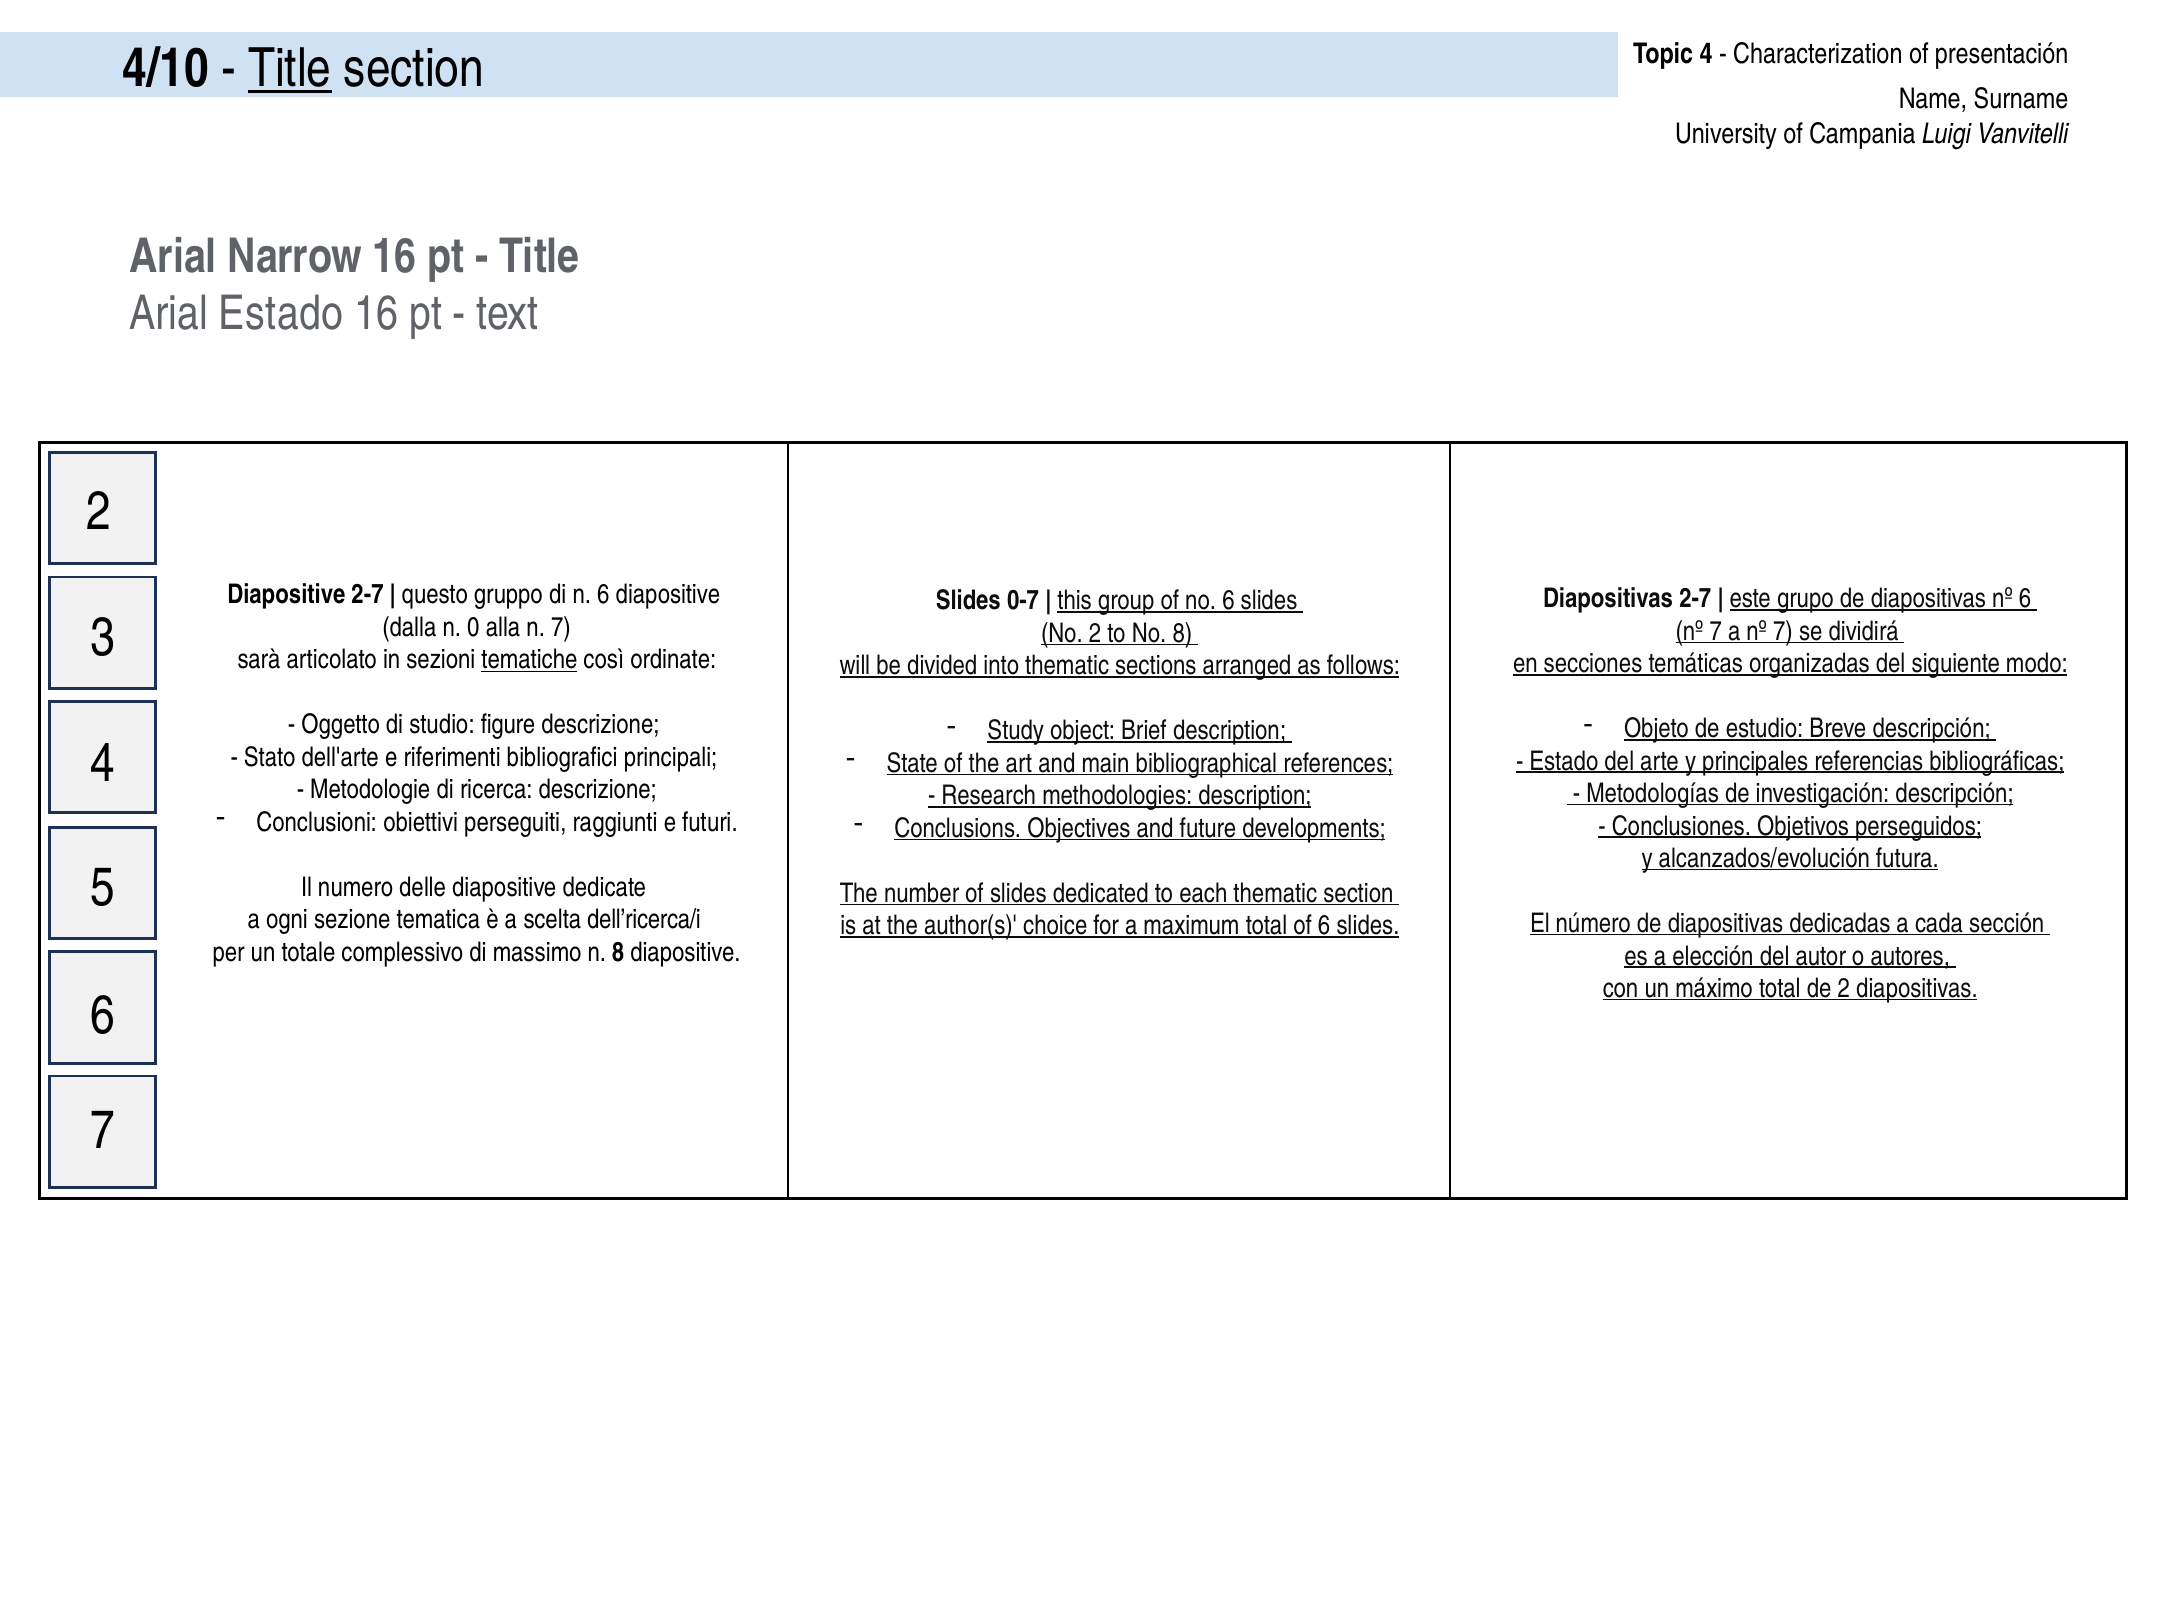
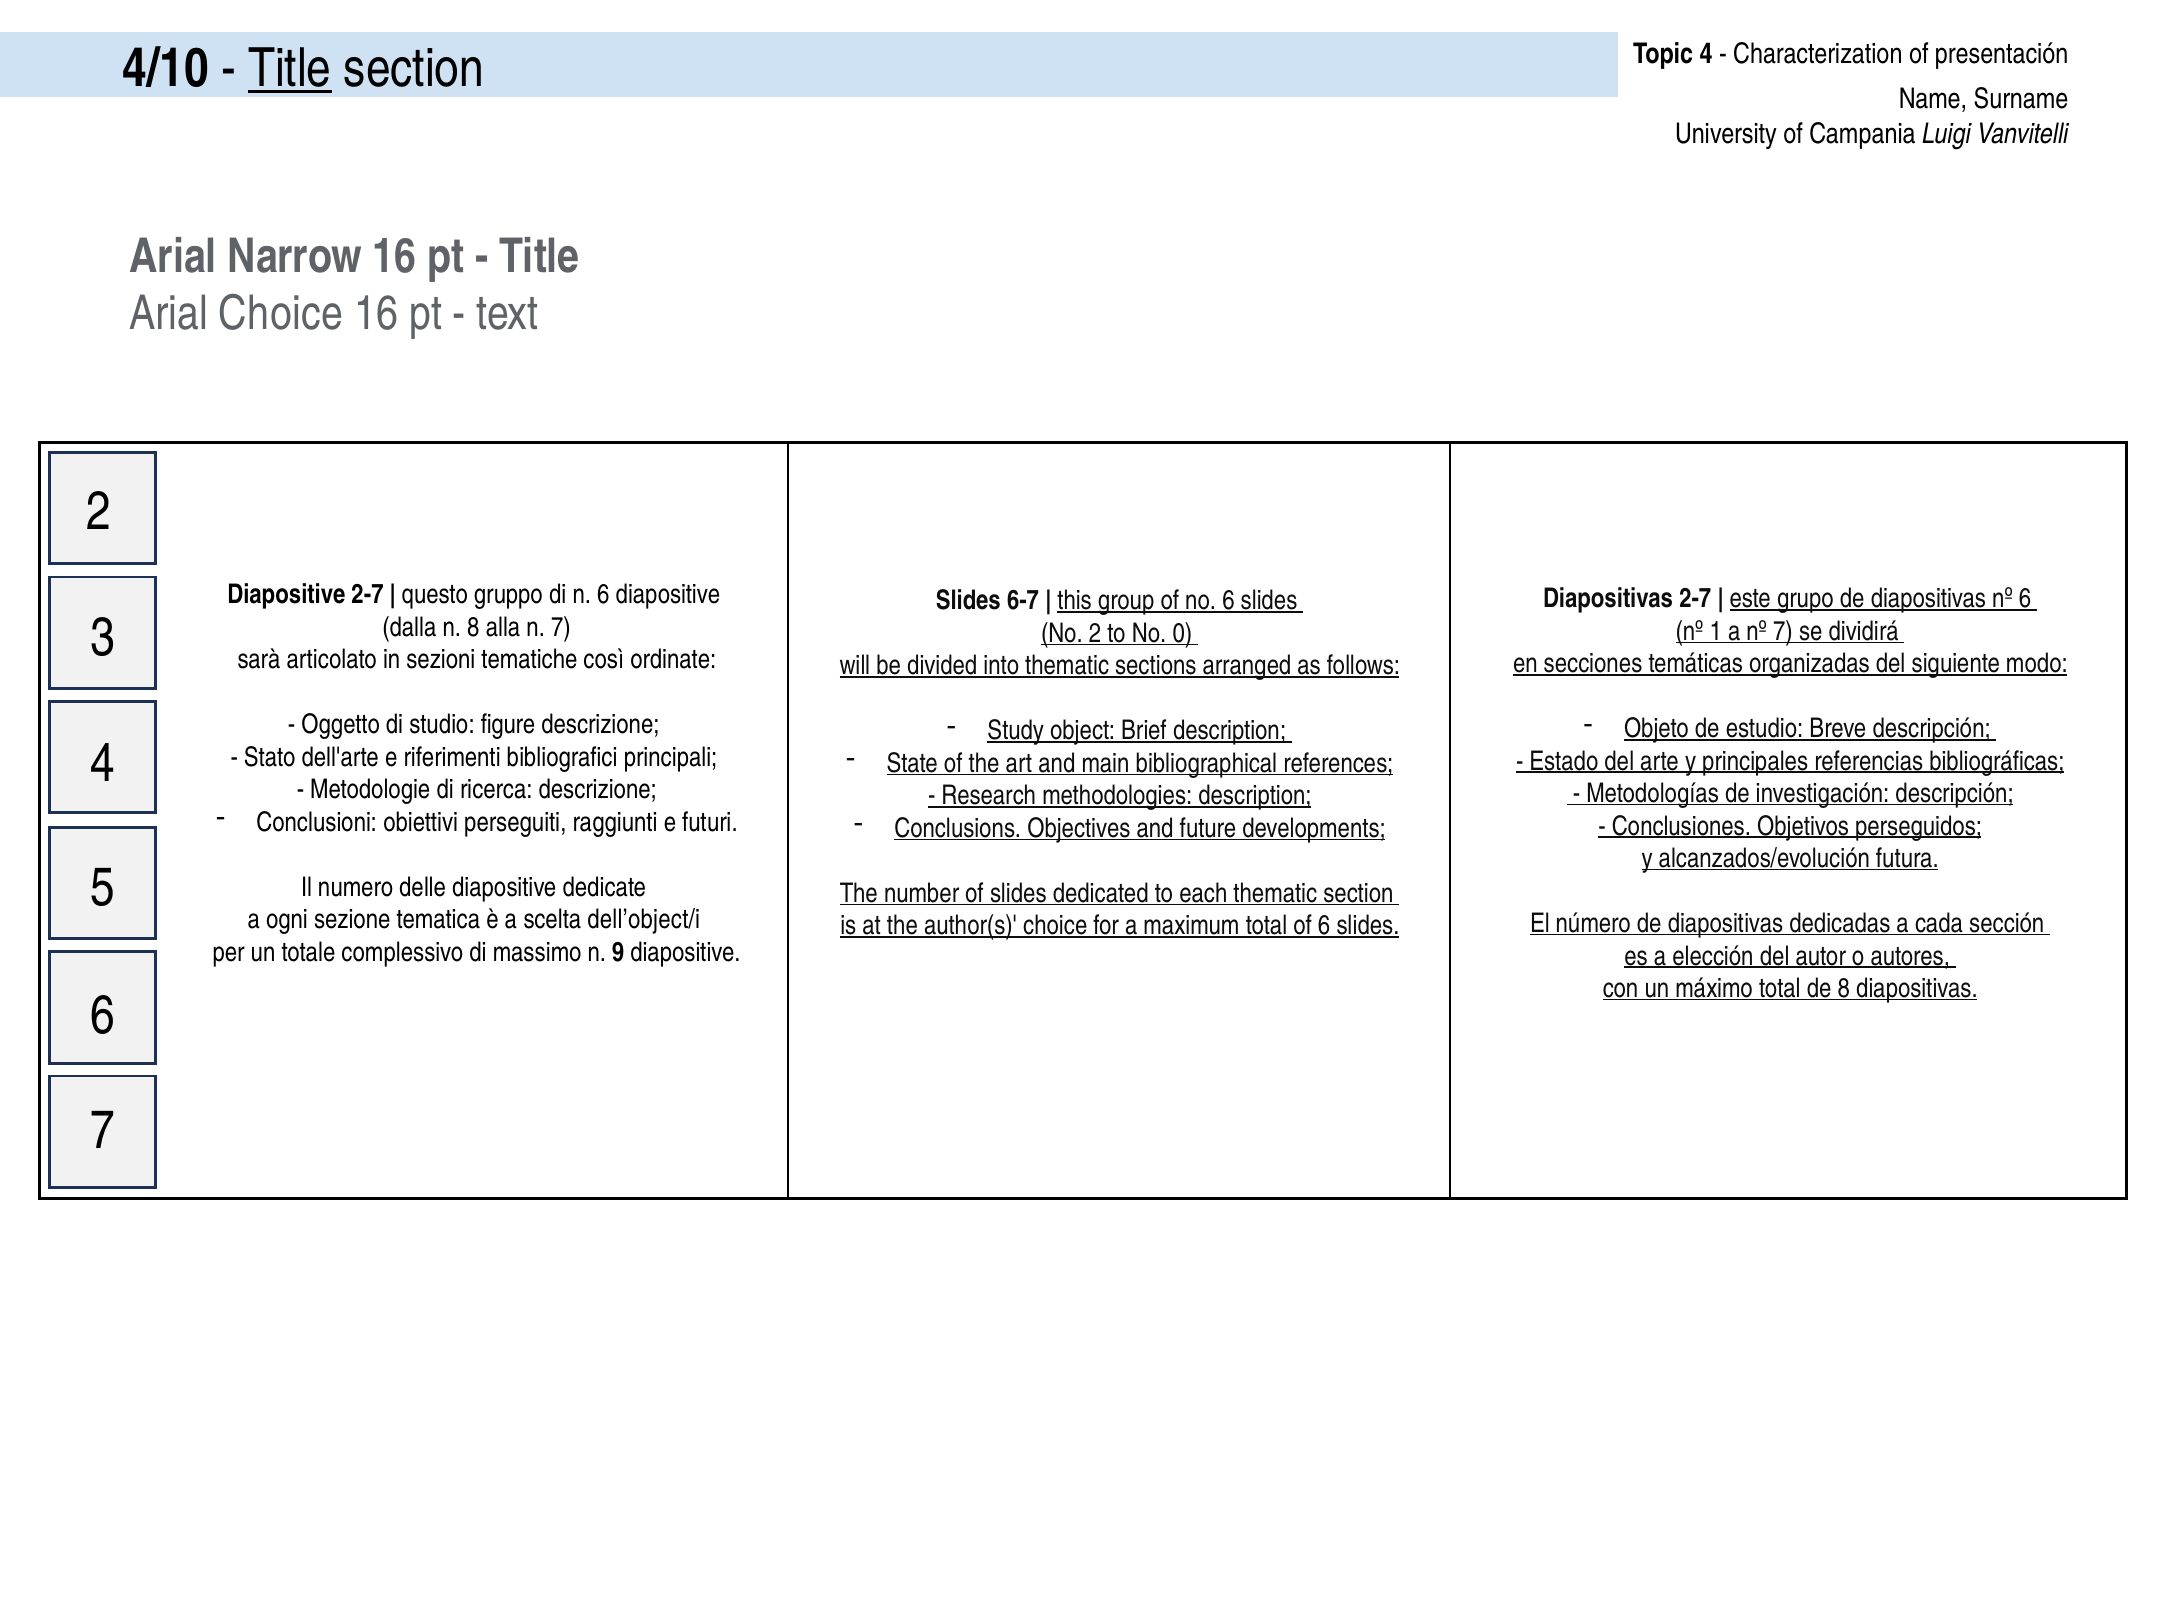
Arial Estado: Estado -> Choice (281, 314)
0-7: 0-7 -> 6-7 (1023, 601)
n 0: 0 -> 8 (473, 627)
7: 7 -> 1 (1716, 631)
No 8: 8 -> 0 (1182, 633)
tematiche underline: present -> none (529, 660)
dell’ricerca/i: dell’ricerca/i -> dell’object/i (644, 920)
n 8: 8 -> 9 (618, 952)
de 2: 2 -> 8 (1844, 989)
